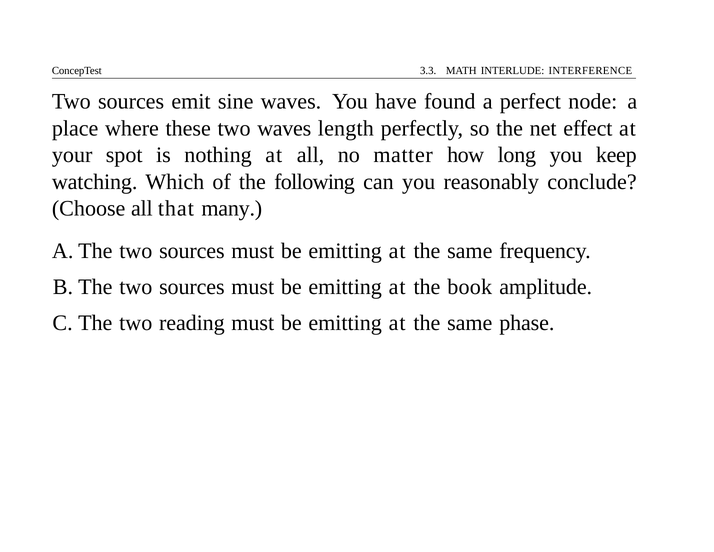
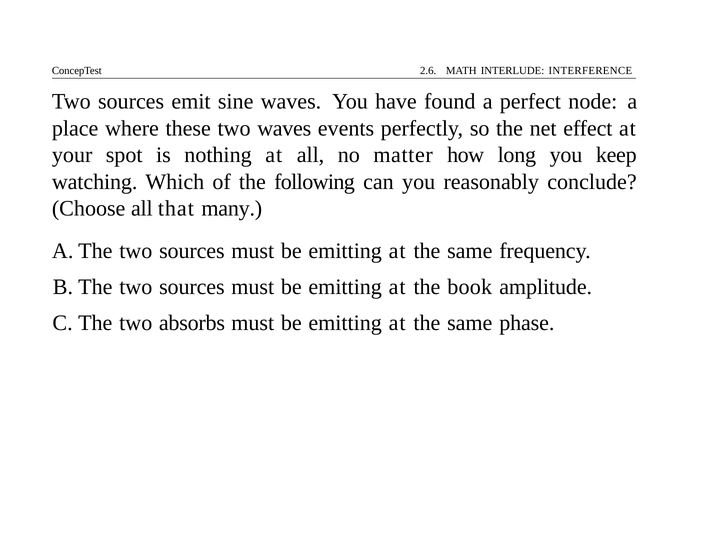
3.3: 3.3 -> 2.6 (428, 70)
length: length -> events (346, 128)
reading: reading -> absorbs (192, 323)
